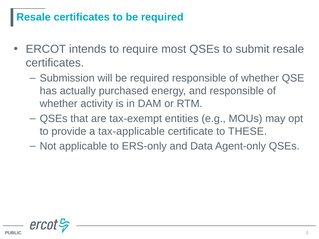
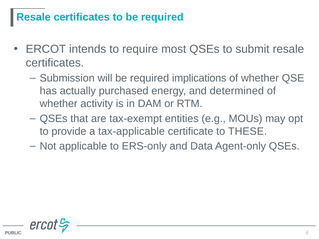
required responsible: responsible -> implications (199, 78)
and responsible: responsible -> determined (237, 91)
